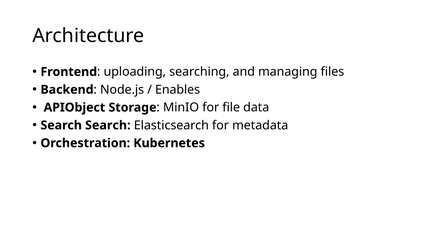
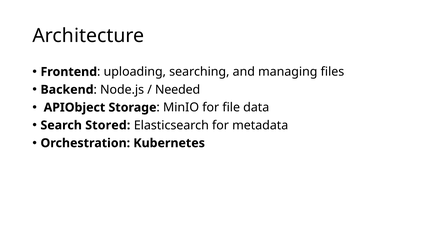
Enables: Enables -> Needed (178, 90)
Search Search: Search -> Stored (108, 126)
